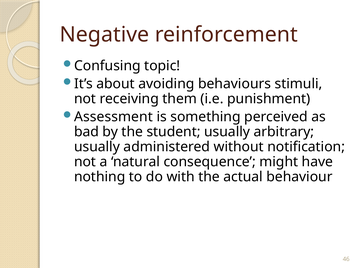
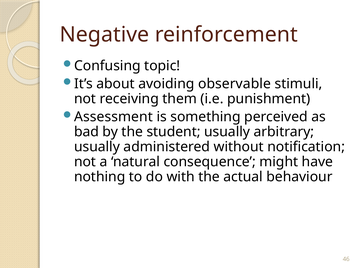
behaviours: behaviours -> observable (235, 84)
